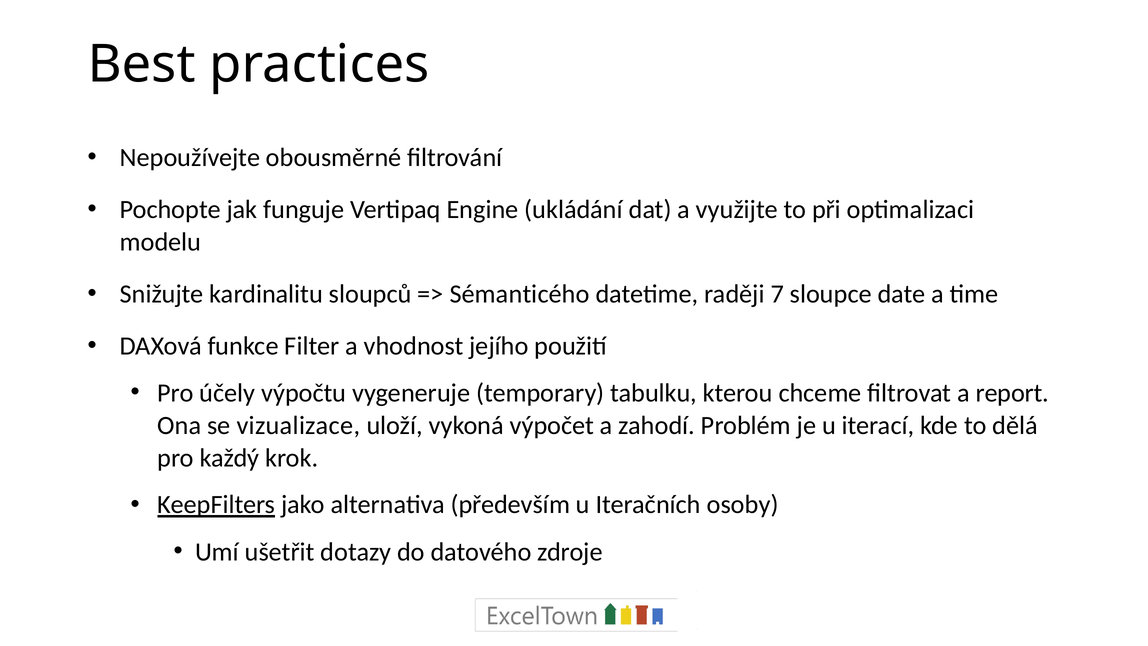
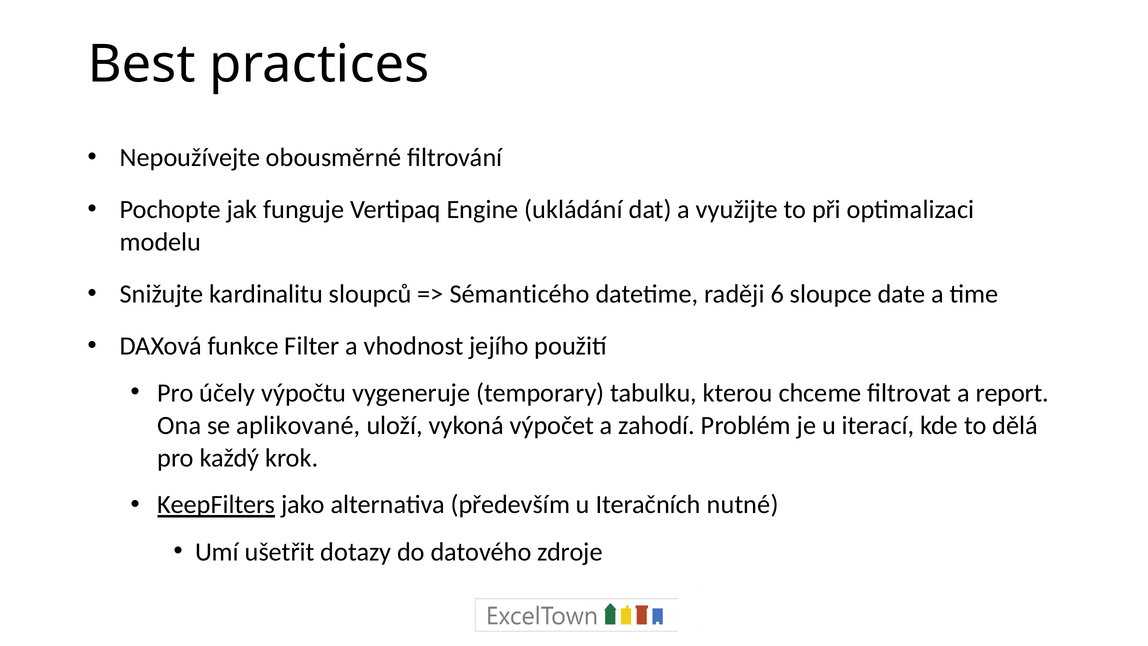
7: 7 -> 6 (777, 294)
vizualizace: vizualizace -> aplikované (298, 425)
osoby: osoby -> nutné (743, 505)
